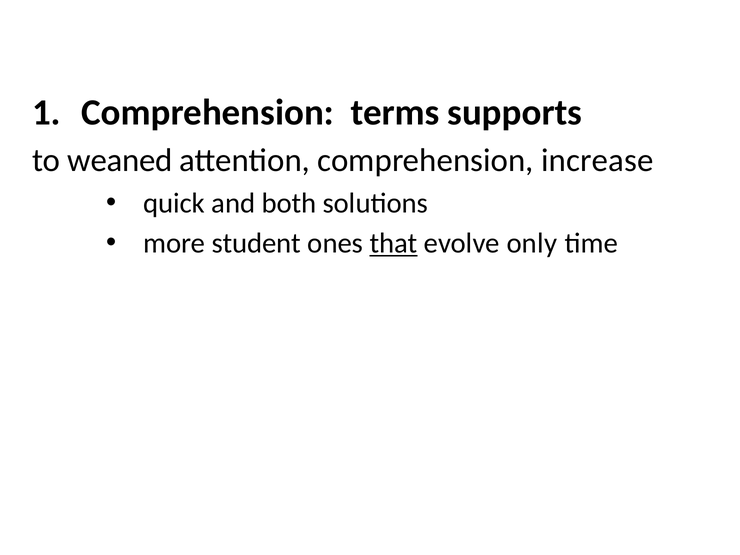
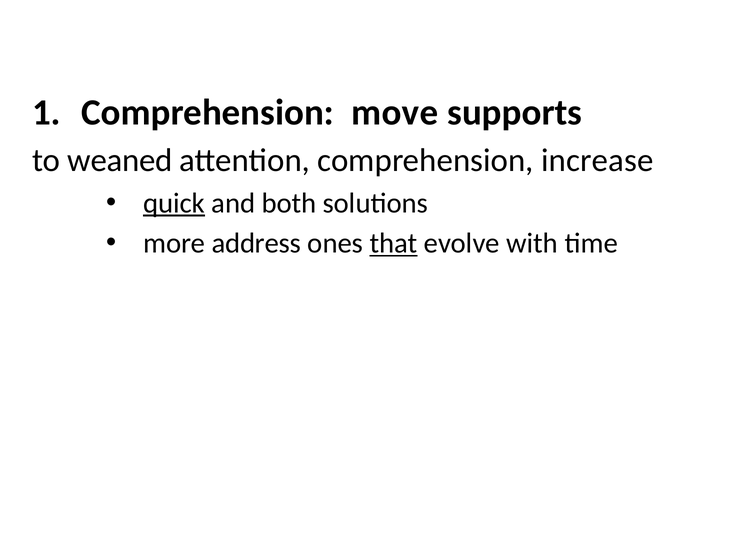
terms: terms -> move (395, 112)
quick underline: none -> present (174, 203)
student: student -> address (256, 243)
only: only -> with (532, 243)
